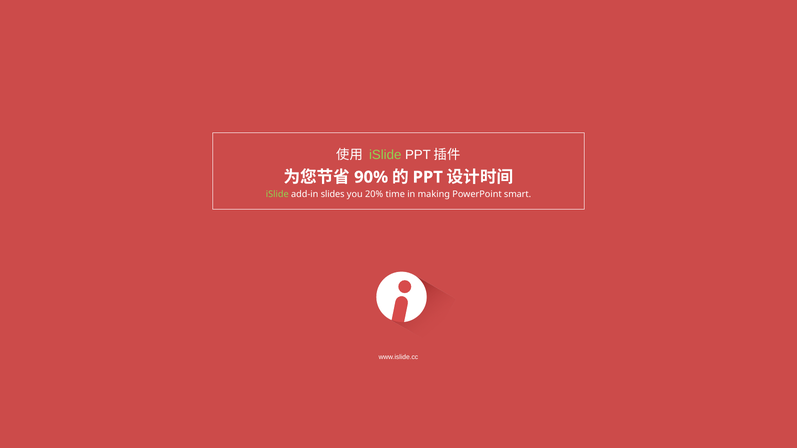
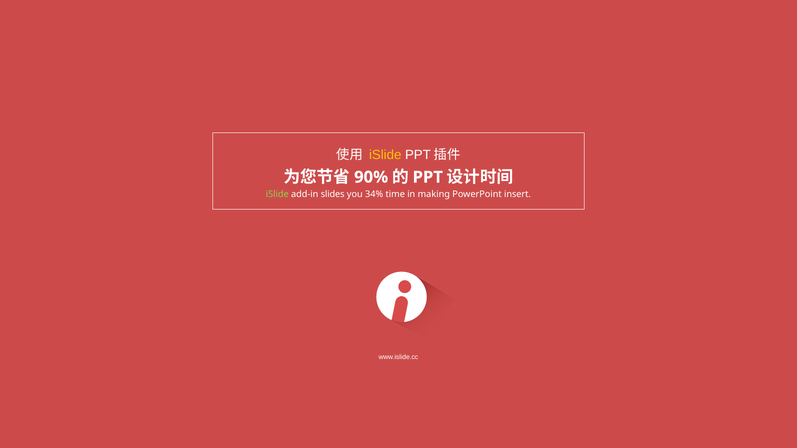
iSlide colour: light green -> yellow (385, 155)
20%: 20% -> 34% (374, 194)
smart: smart -> insert (518, 194)
